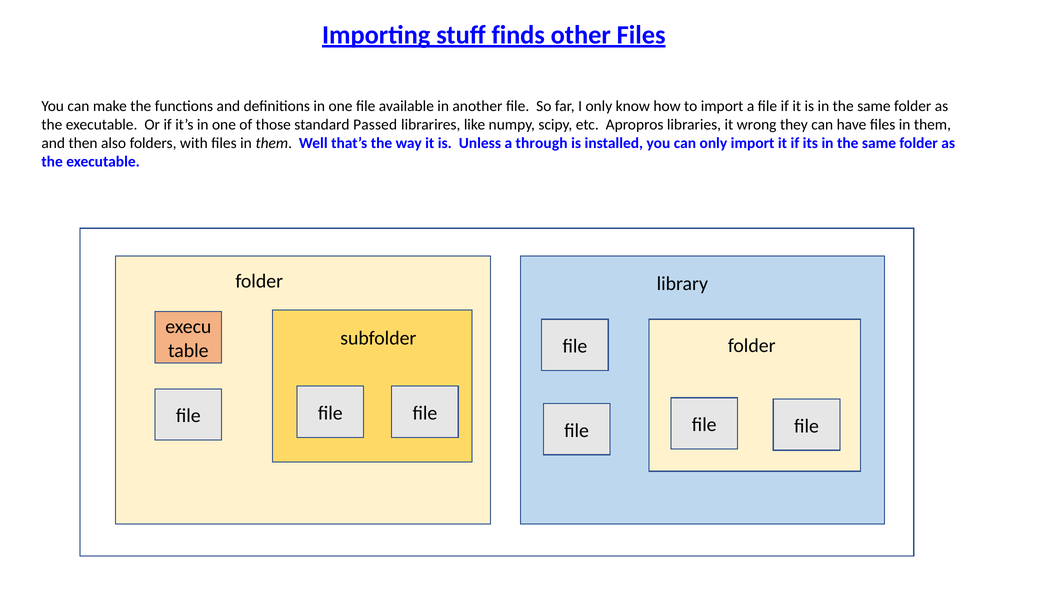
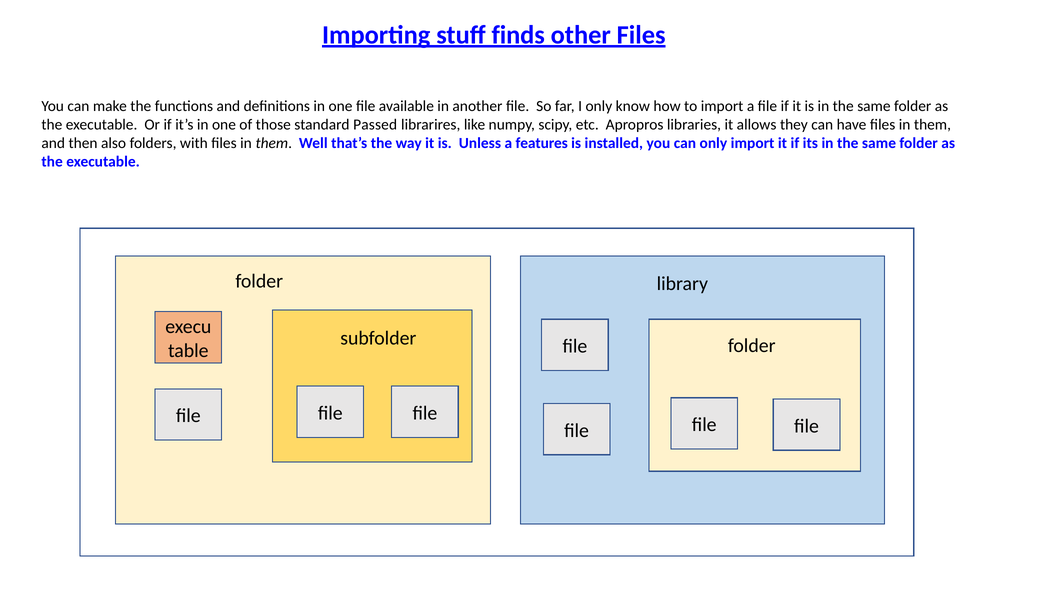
wrong: wrong -> allows (757, 125)
through: through -> features (542, 143)
